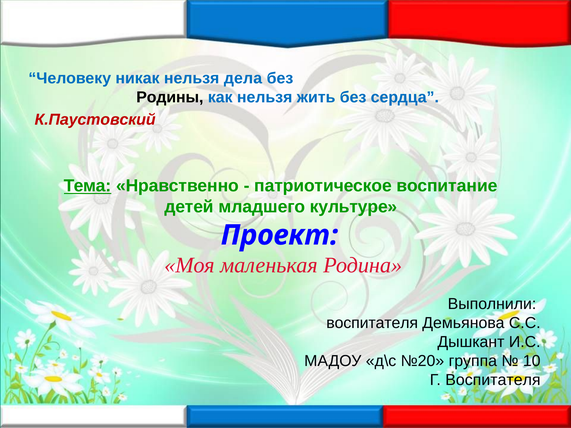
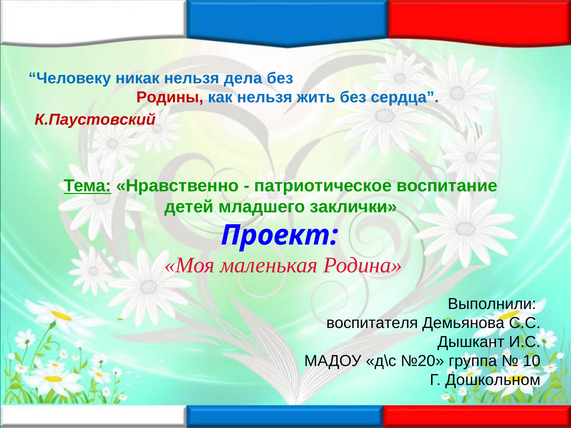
Родины colour: black -> red (170, 97)
культуре: культуре -> заклички (354, 207)
Г Воспитателя: Воспитателя -> Дошкольном (493, 380)
